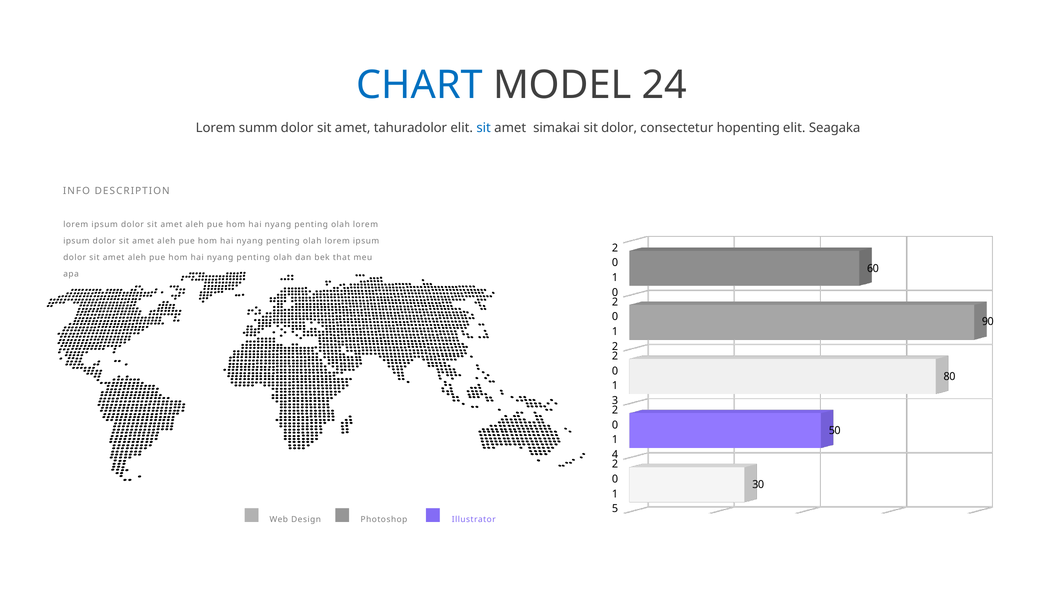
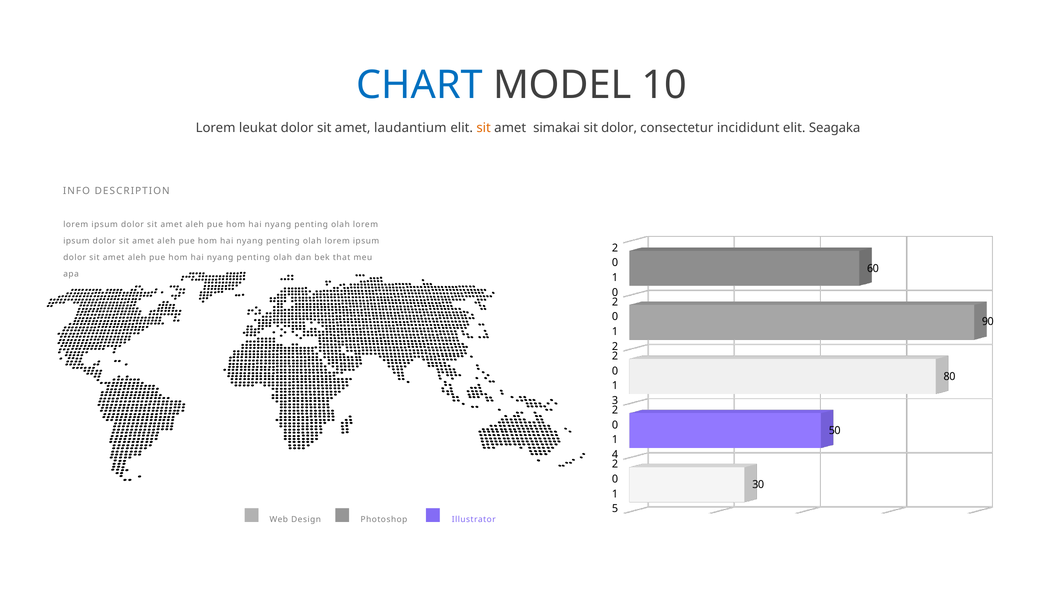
24: 24 -> 10 (665, 85)
summ: summ -> leukat (258, 128)
tahuradolor: tahuradolor -> laudantium (410, 128)
sit colour: blue -> orange (484, 128)
hopenting: hopenting -> incididunt (748, 128)
